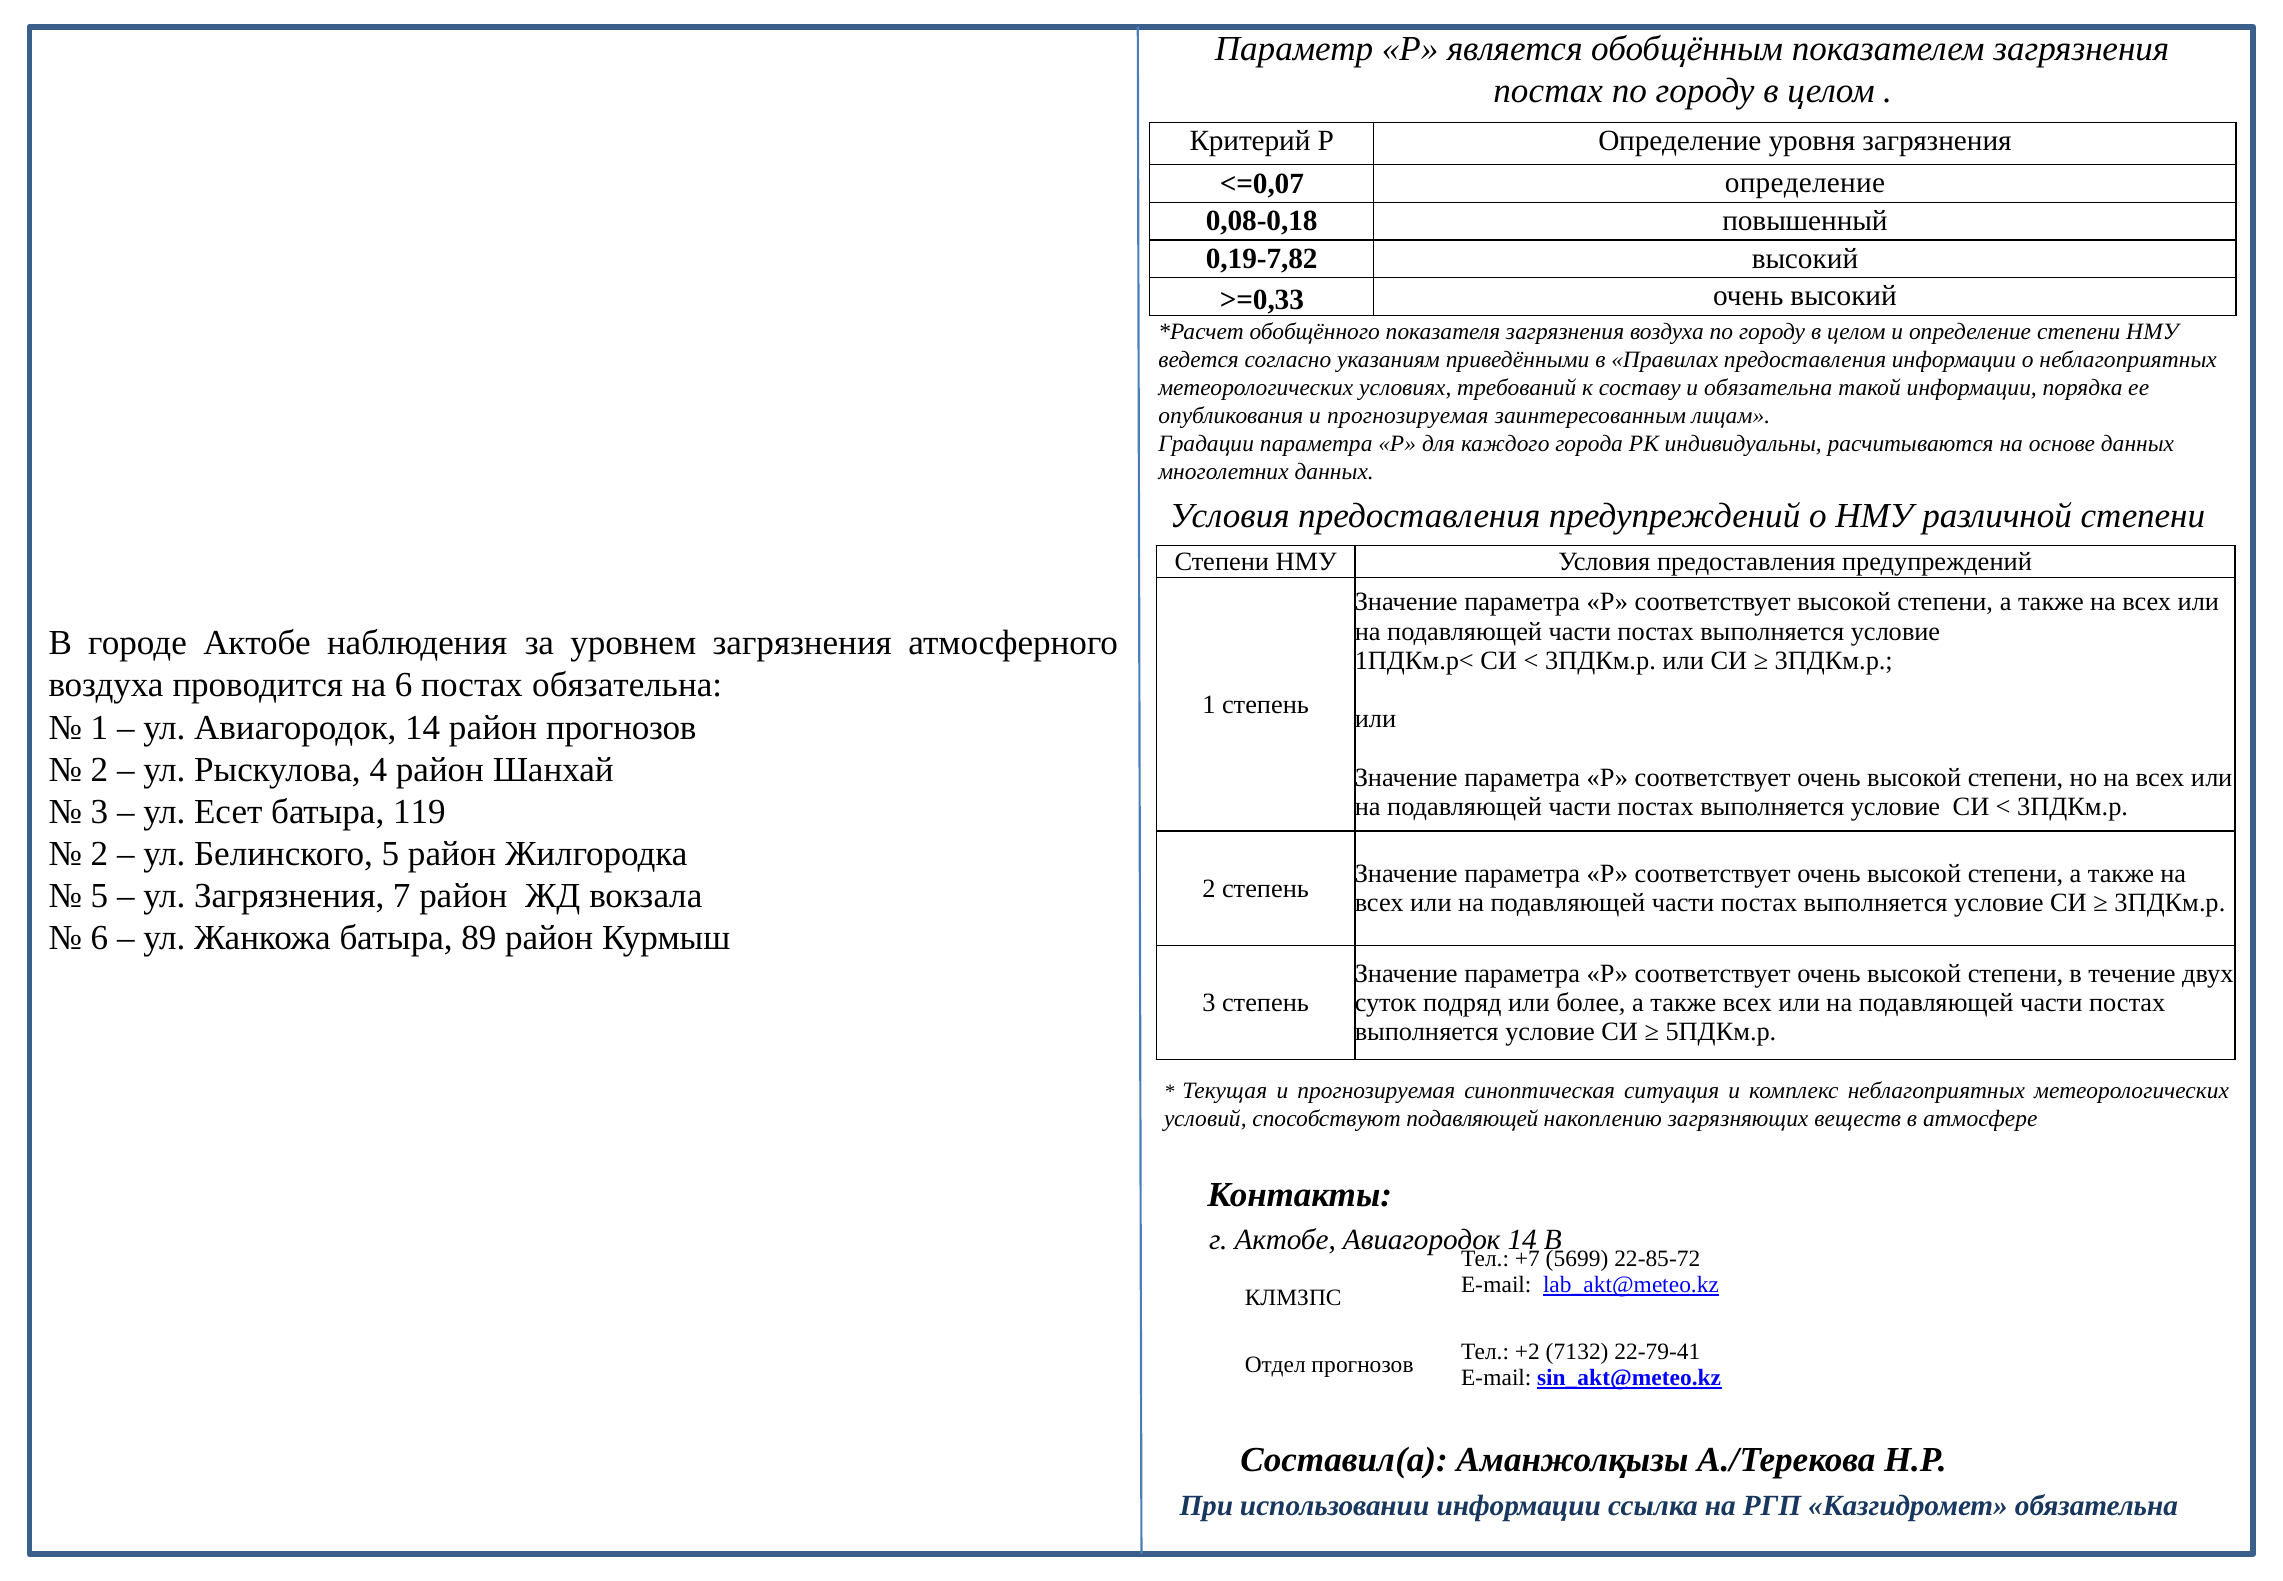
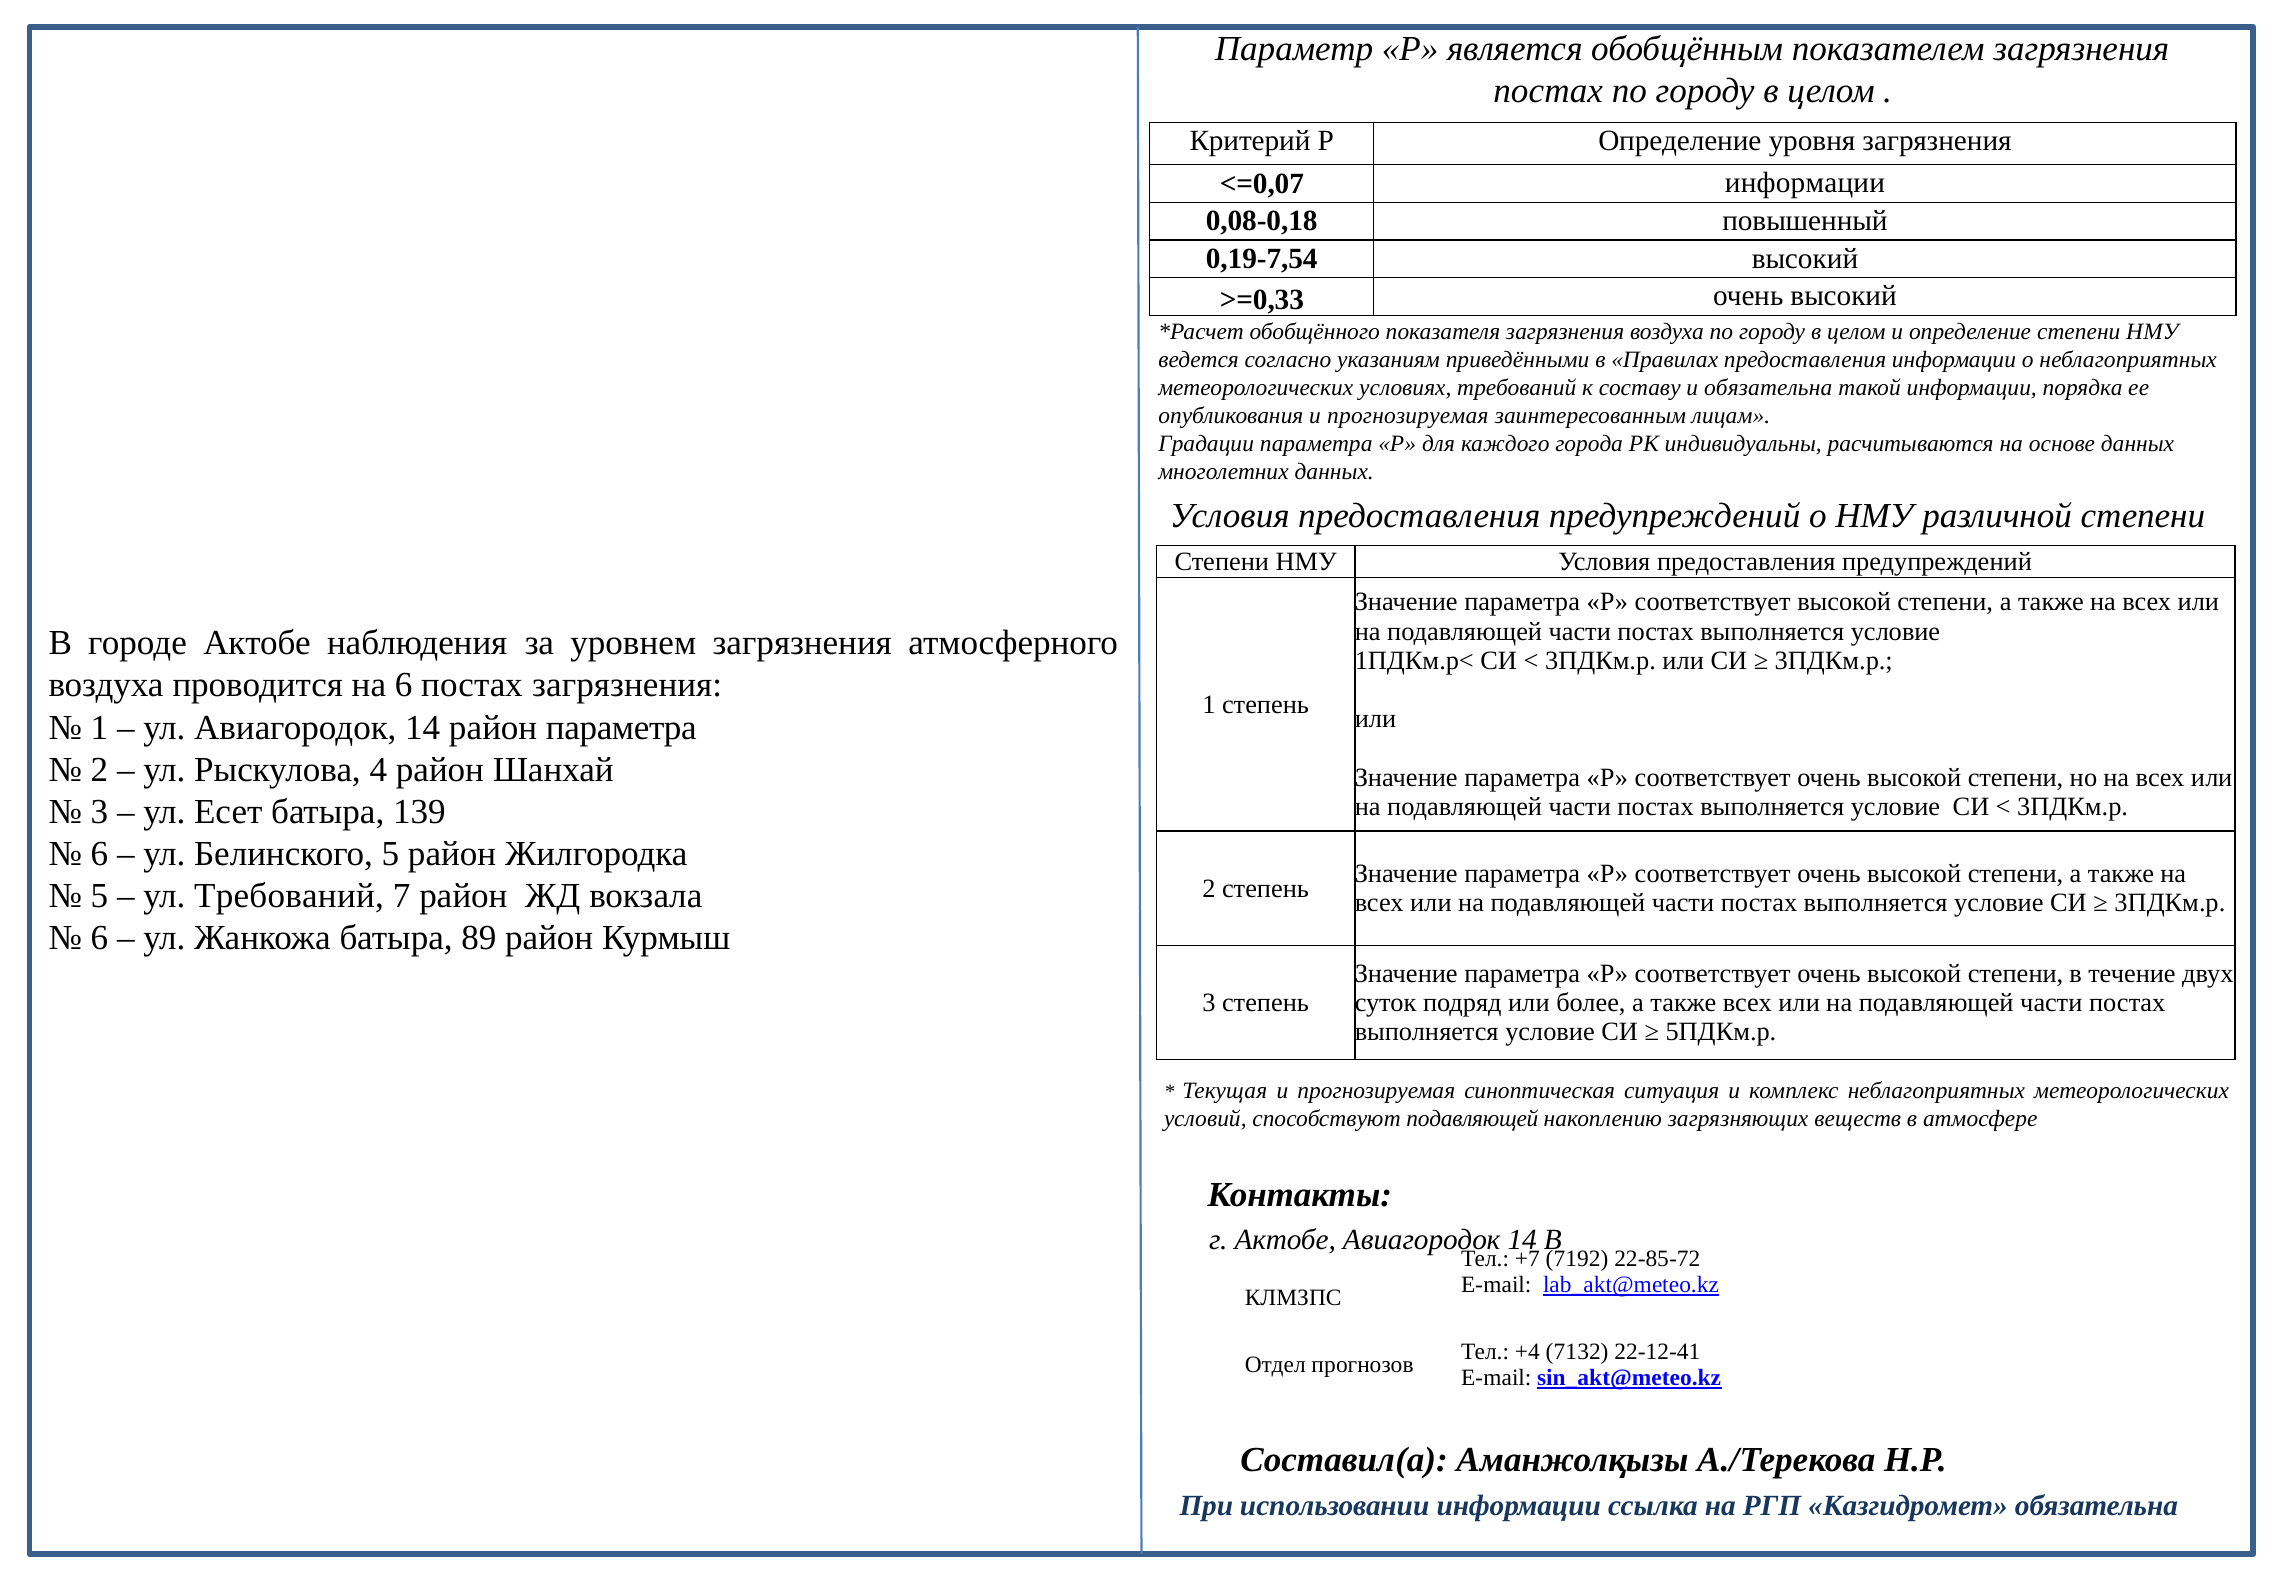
<=0,07 определение: определение -> информации (1805, 183)
0,19-7,82: 0,19-7,82 -> 0,19-7,54 (1262, 259)
постах обязательна: обязательна -> загрязнения (627, 685)
район прогнозов: прогнозов -> параметра (621, 727)
119: 119 -> 139 (419, 812)
2: 2 -> 6 (99, 854)
ул Загрязнения: Загрязнения -> Требований (289, 896)
5699: 5699 -> 7192 (1577, 1258)
+2: +2 -> +4 (1527, 1351)
22-79-41: 22-79-41 -> 22-12-41 (1657, 1351)
